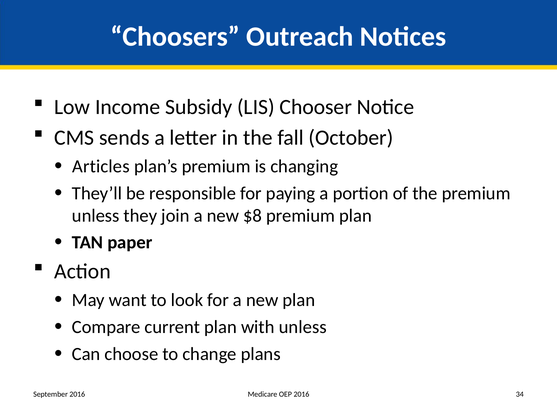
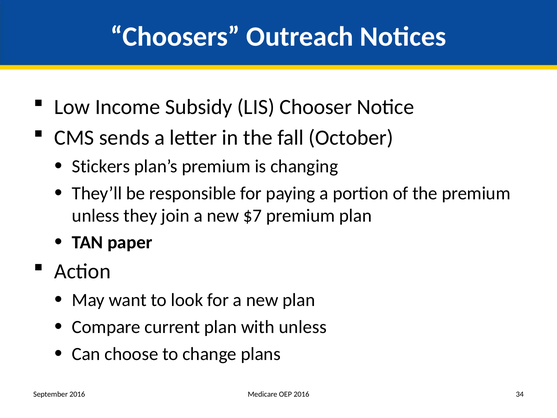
Articles: Articles -> Stickers (101, 166)
$8: $8 -> $7 (253, 215)
